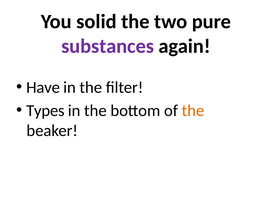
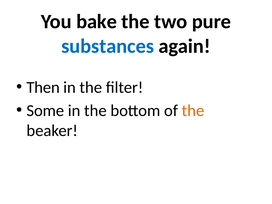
solid: solid -> bake (97, 22)
substances colour: purple -> blue (108, 46)
Have: Have -> Then (43, 87)
Types: Types -> Some (45, 111)
